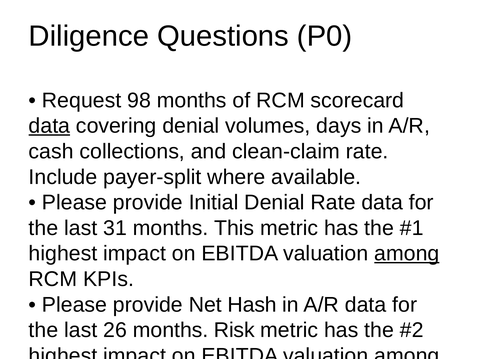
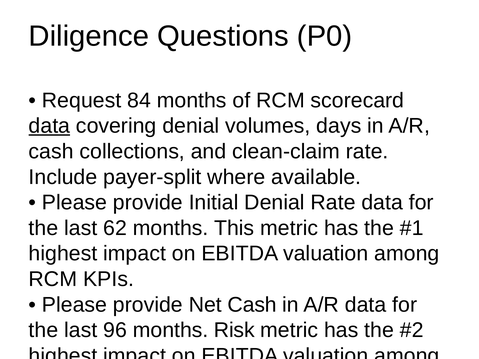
98: 98 -> 84 (139, 100)
31: 31 -> 62 (115, 228)
among underline: present -> none (407, 254)
Net Hash: Hash -> Cash (252, 305)
26: 26 -> 96 (115, 330)
